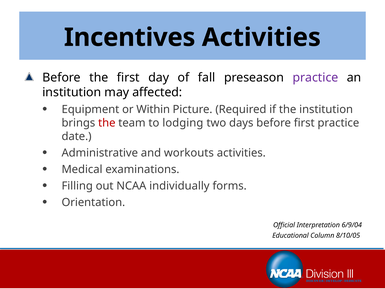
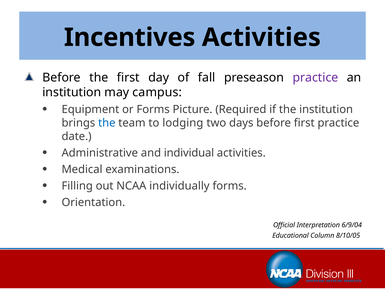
affected: affected -> campus (157, 92)
or Within: Within -> Forms (153, 109)
the colour: red -> blue (107, 123)
workouts: workouts -> individual (189, 153)
